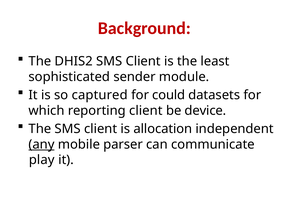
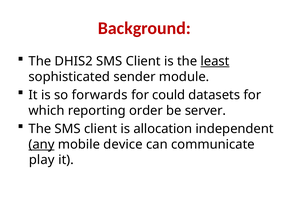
least underline: none -> present (215, 61)
captured: captured -> forwards (100, 95)
reporting client: client -> order (146, 111)
device: device -> server (205, 111)
parser: parser -> device (123, 145)
